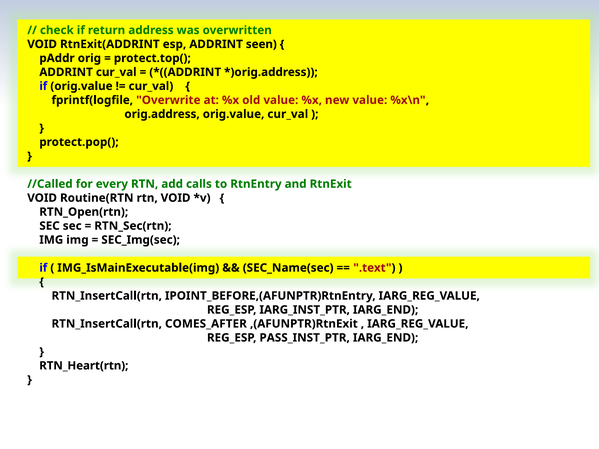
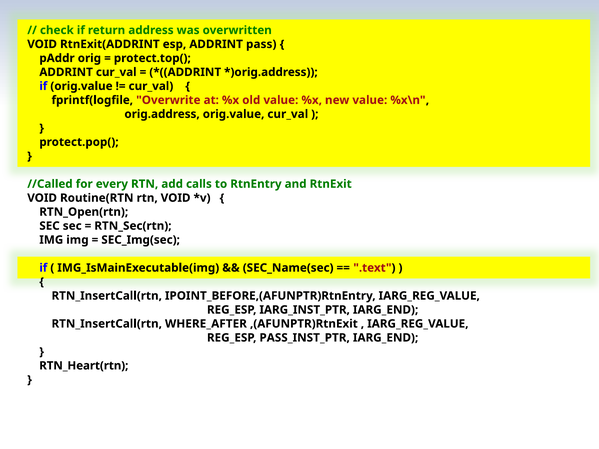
seen: seen -> pass (261, 44)
COMES_AFTER: COMES_AFTER -> WHERE_AFTER (206, 324)
